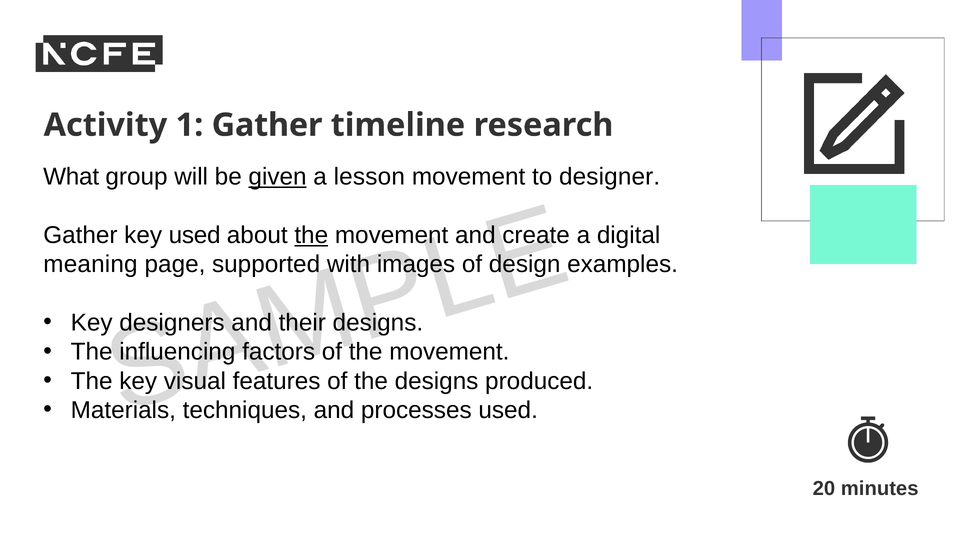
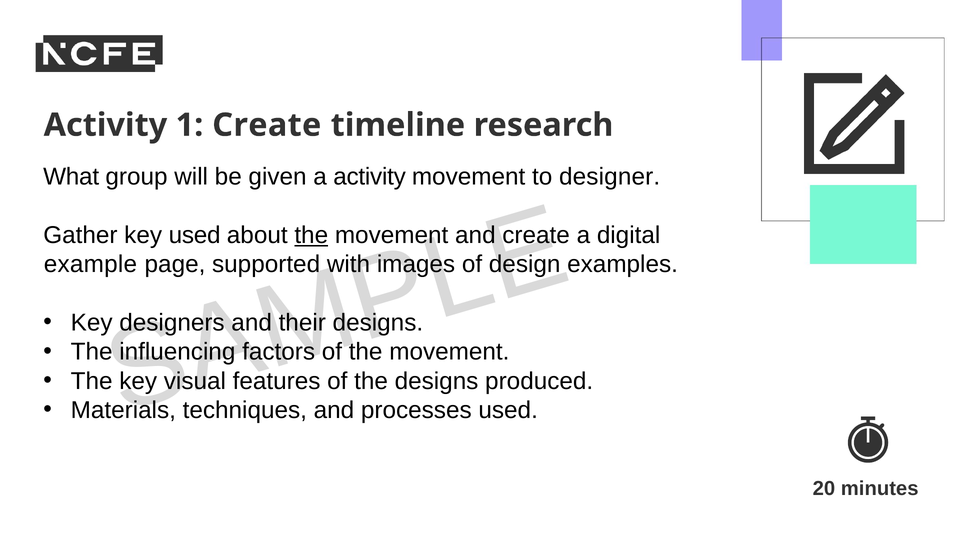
1 Gather: Gather -> Create (267, 125)
given underline: present -> none (278, 177)
a lesson: lesson -> activity (370, 177)
meaning: meaning -> example (90, 264)
